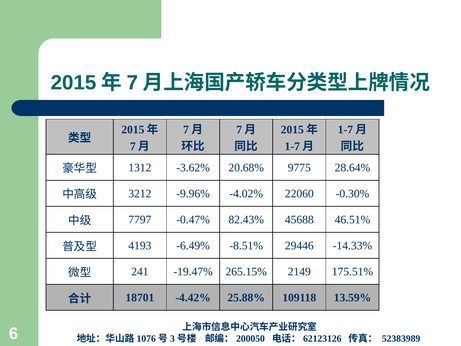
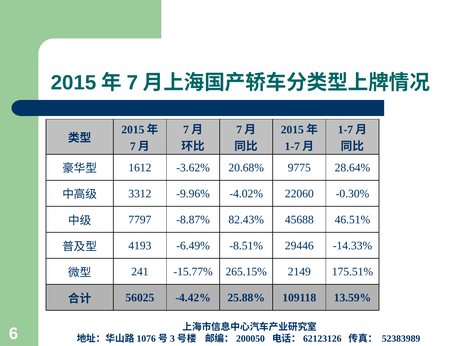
1312: 1312 -> 1612 (140, 167)
3212: 3212 -> 3312 (140, 193)
-0.47%: -0.47% -> -8.87% (193, 219)
-19.47%: -19.47% -> -15.77% (193, 272)
18701: 18701 -> 56025 (140, 298)
